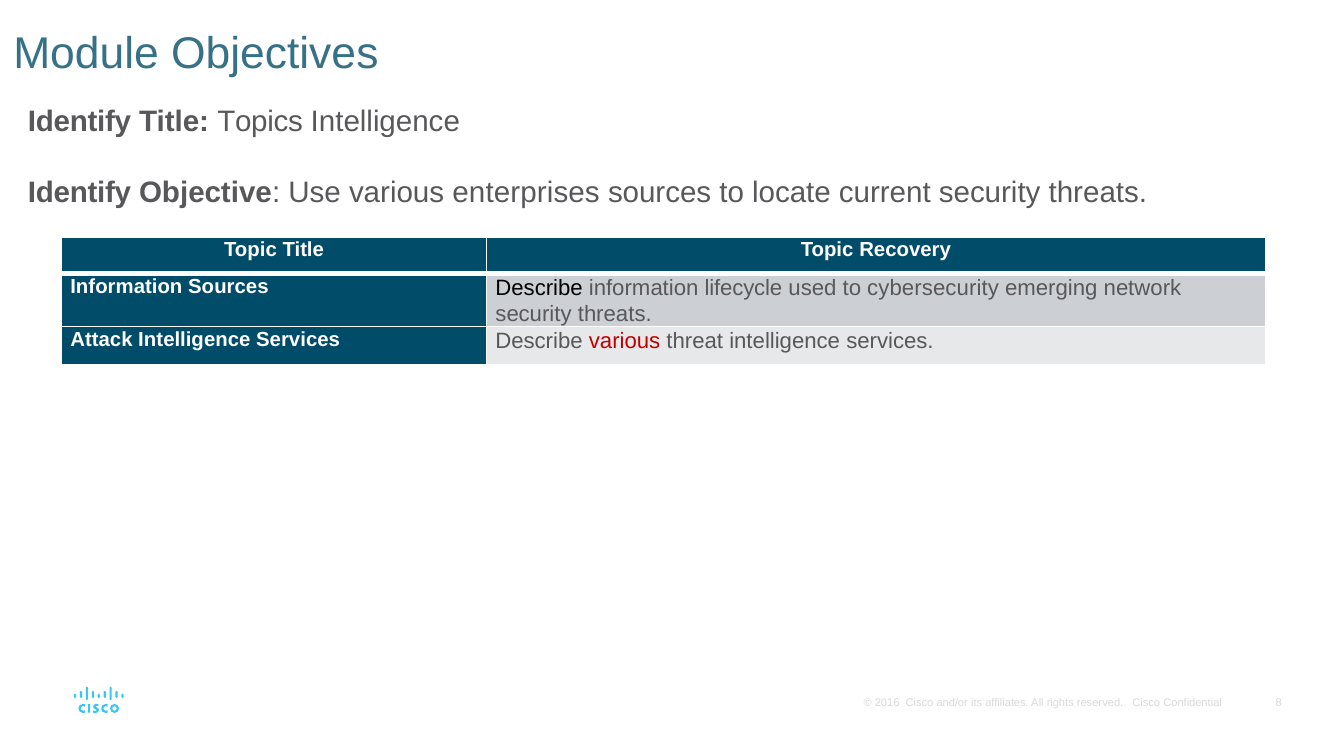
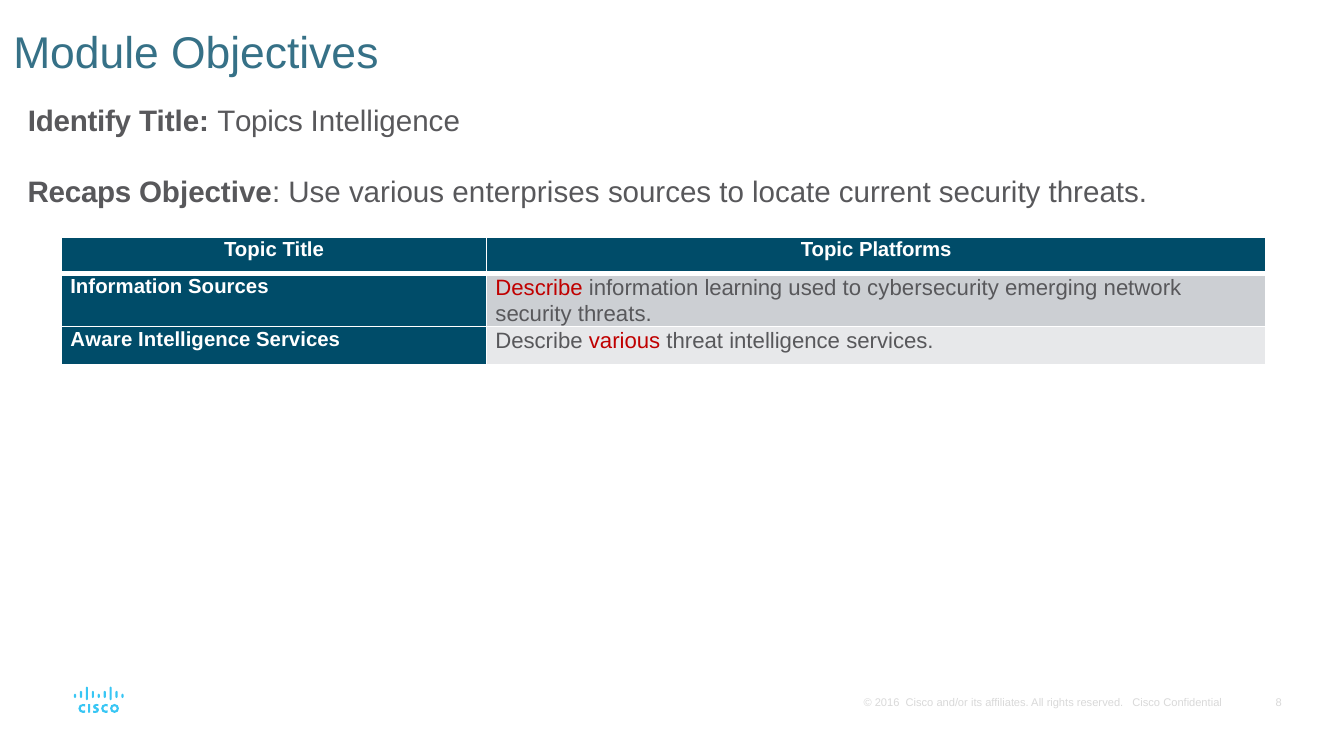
Identify: Identify -> Recaps (80, 193)
Recovery: Recovery -> Platforms (905, 250)
Describe colour: black -> red (539, 288)
lifecycle: lifecycle -> learning (743, 288)
Attack: Attack -> Aware (101, 340)
